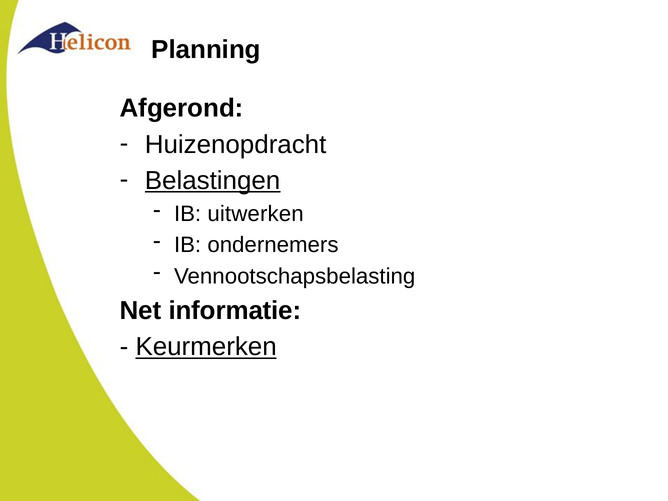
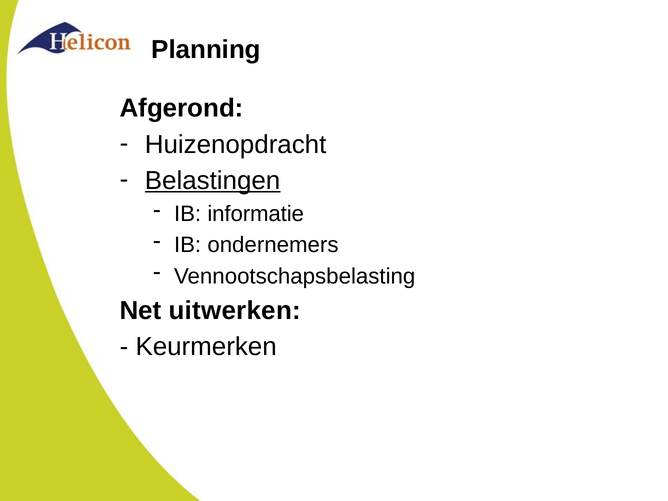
uitwerken: uitwerken -> informatie (256, 214)
informatie: informatie -> uitwerken (235, 311)
Keurmerken underline: present -> none (206, 347)
